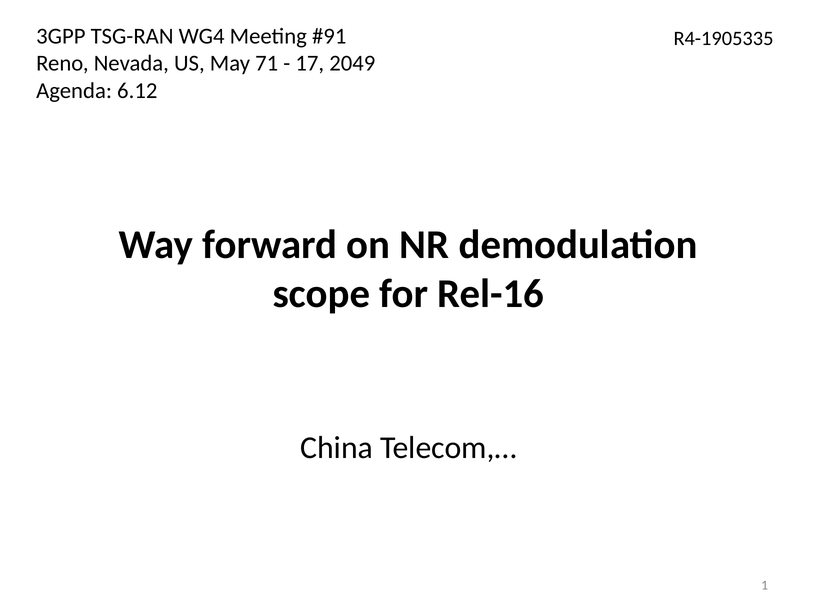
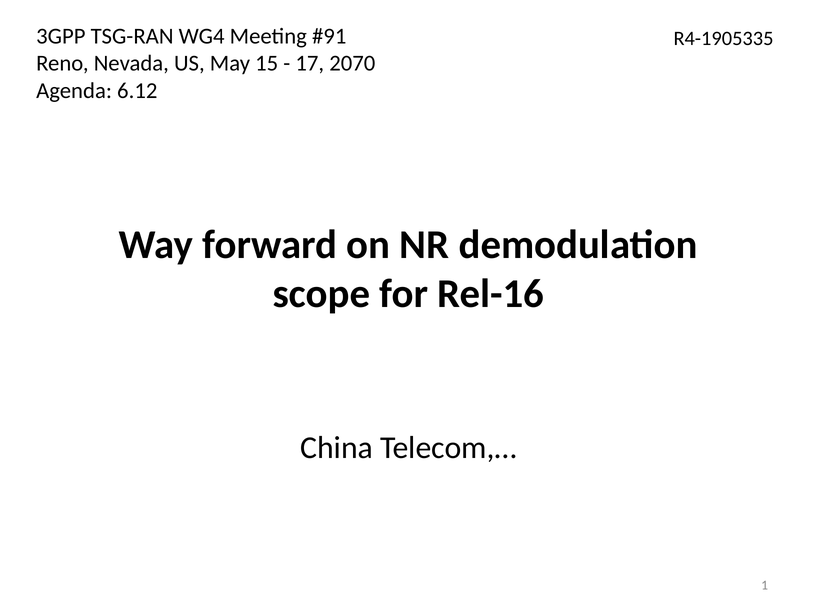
71: 71 -> 15 (267, 63)
2049: 2049 -> 2070 (352, 63)
